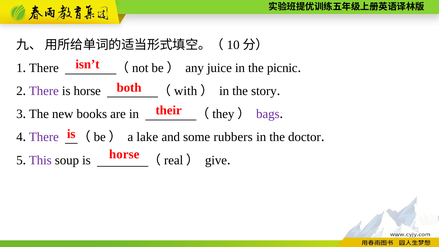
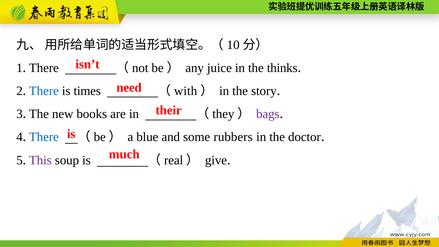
picnic: picnic -> thinks (282, 68)
both: both -> need (129, 88)
There colour: purple -> blue (44, 91)
horse: horse -> times (87, 91)
There colour: purple -> blue (44, 137)
lake: lake -> blue (147, 137)
horse: horse -> much (124, 154)
